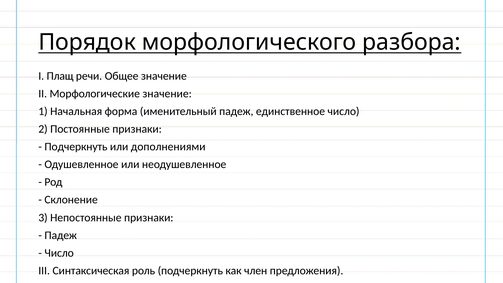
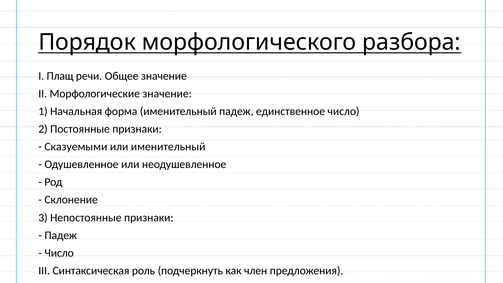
Подчеркнуть: Подчеркнуть -> Сказуемыми (76, 147)
или дополнениями: дополнениями -> именительный (168, 147)
